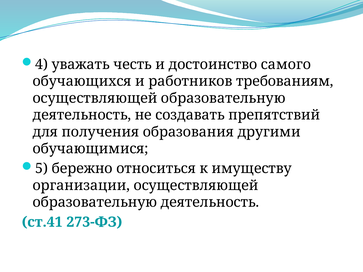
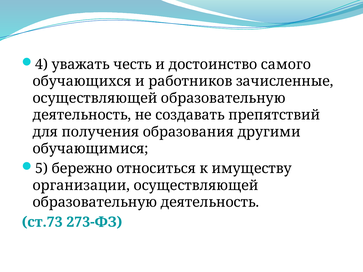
требованиям: требованиям -> зачисленные (285, 81)
ст.41: ст.41 -> ст.73 (42, 222)
